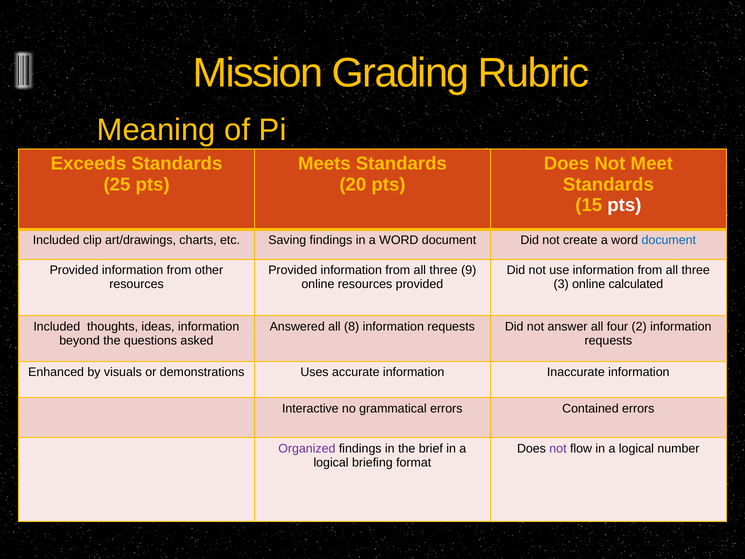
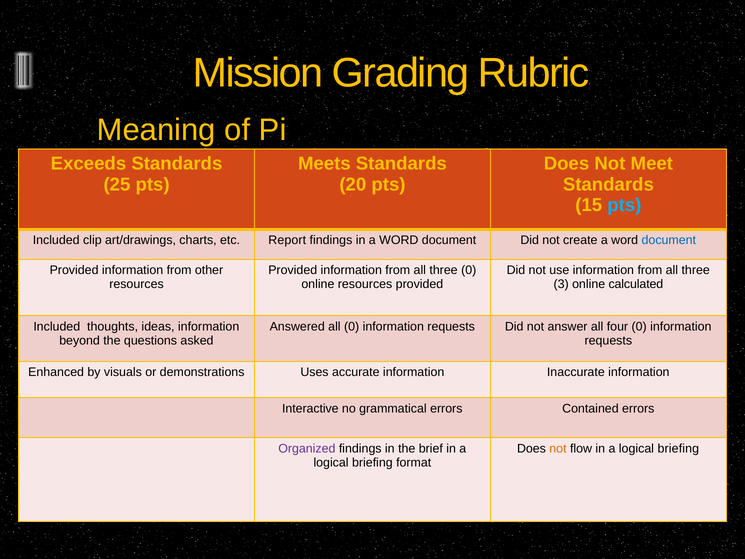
pts colour: white -> light blue (624, 205)
Saving: Saving -> Report (287, 240)
three 9: 9 -> 0 (469, 270)
all 8: 8 -> 0 (352, 326)
four 2: 2 -> 0 (639, 326)
not colour: purple -> orange (558, 448)
number: number -> briefing (678, 448)
